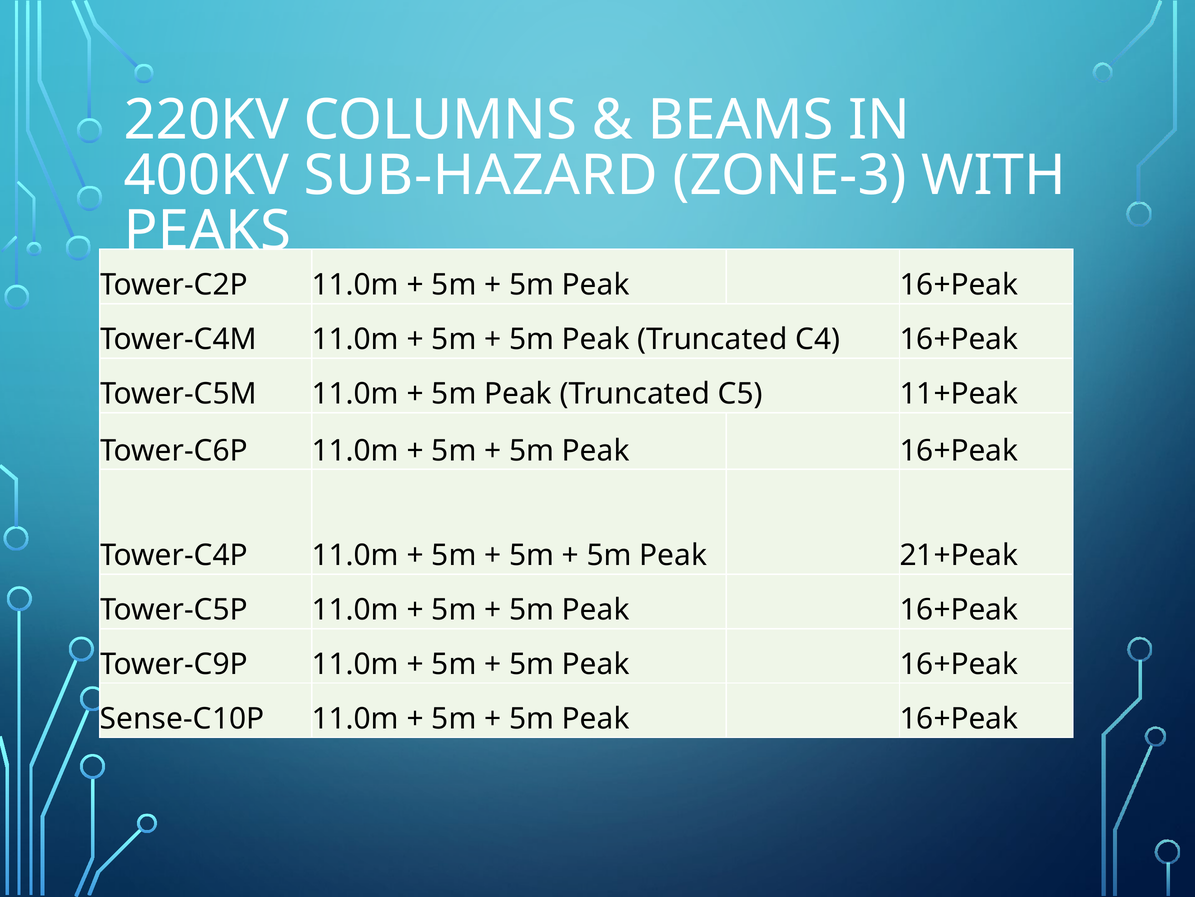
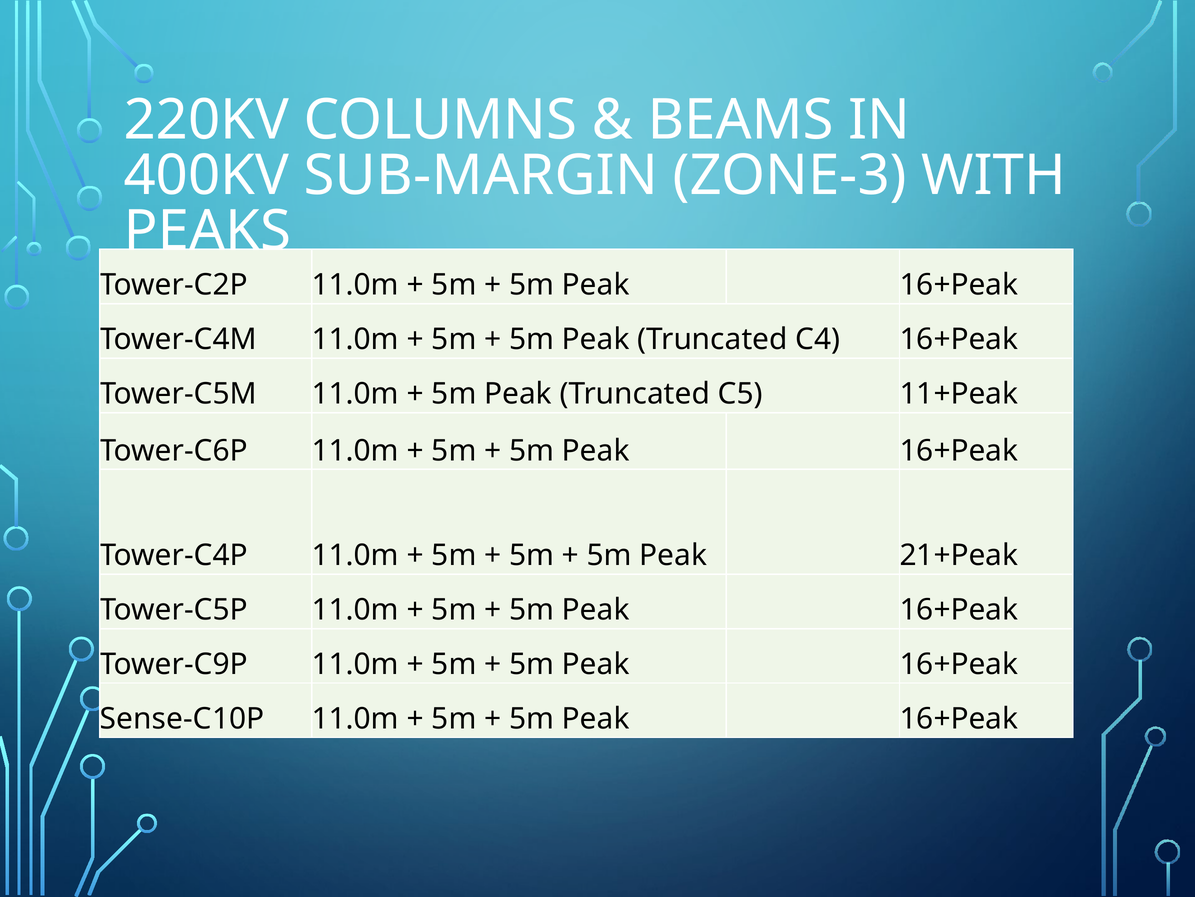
SUB-HAZARD: SUB-HAZARD -> SUB-MARGIN (481, 175)
